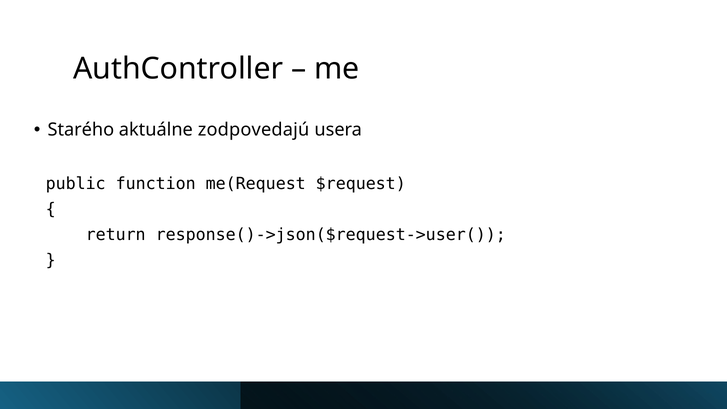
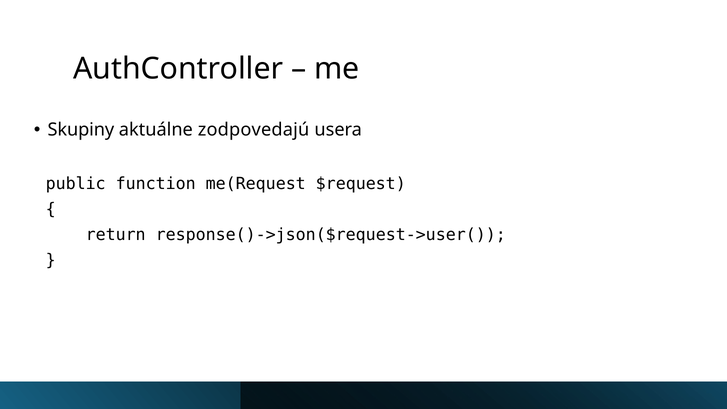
Starého: Starého -> Skupiny (81, 130)
